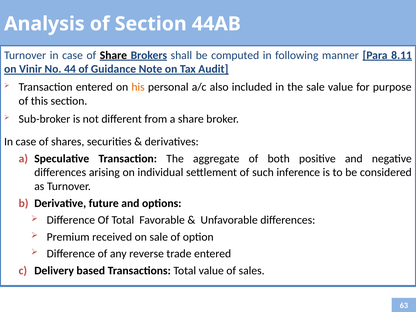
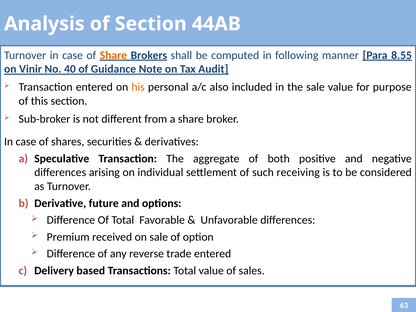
Share colour: black -> orange (113, 55)
8.11: 8.11 -> 8.55 (402, 55)
44: 44 -> 40 (70, 69)
inference: inference -> receiving (298, 172)
